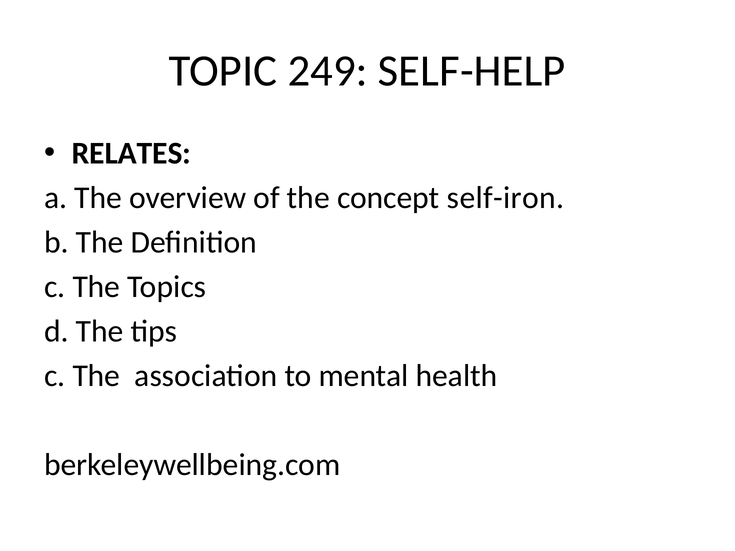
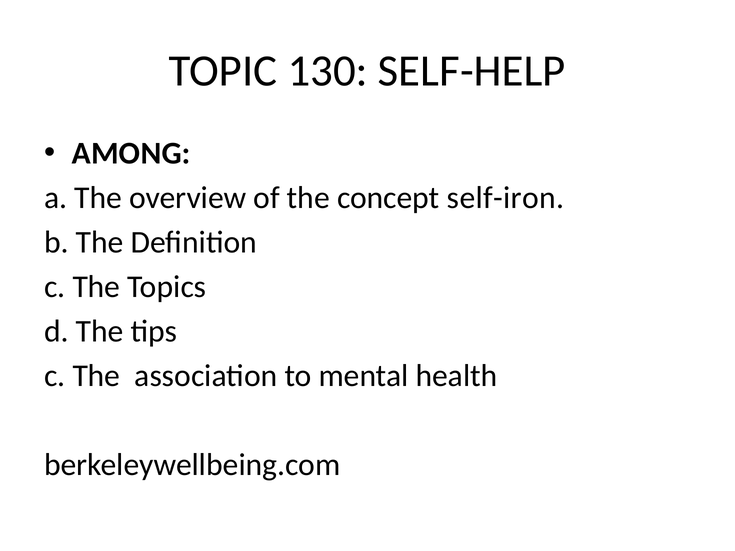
249: 249 -> 130 (328, 71)
RELATES: RELATES -> AMONG (131, 154)
